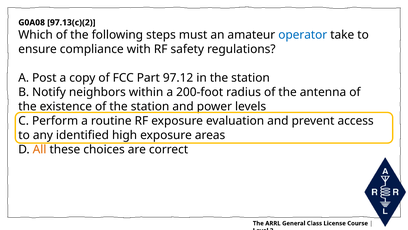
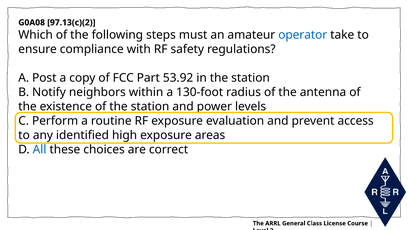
97.12: 97.12 -> 53.92 (178, 78)
200-foot: 200-foot -> 130-foot (200, 92)
All colour: orange -> blue (40, 149)
